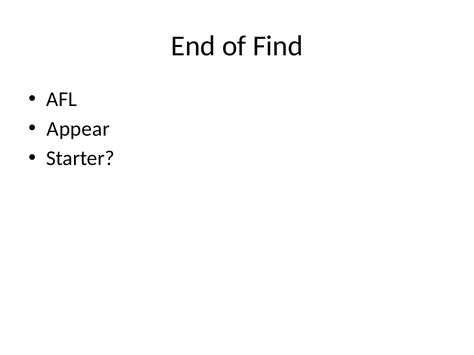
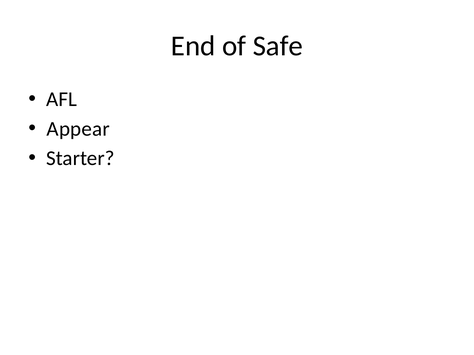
Find: Find -> Safe (278, 46)
